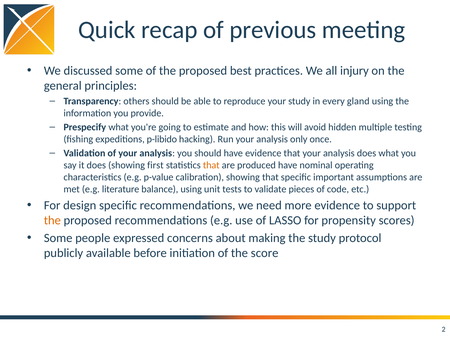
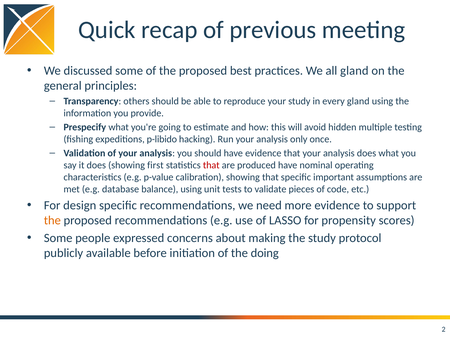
all injury: injury -> gland (354, 71)
that colour: orange -> red (211, 165)
literature: literature -> database (121, 189)
score: score -> doing (265, 253)
